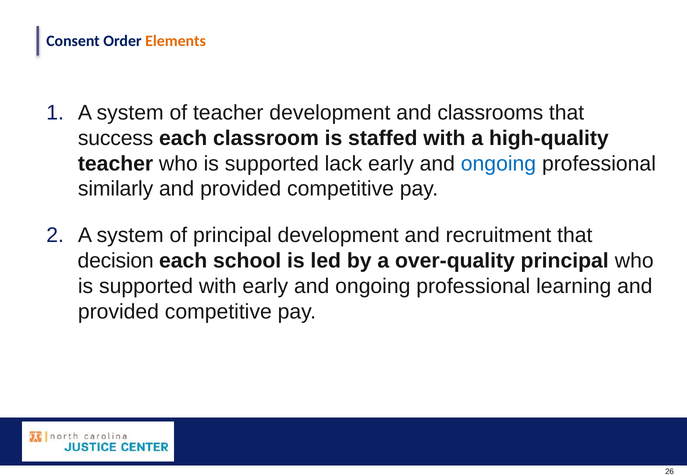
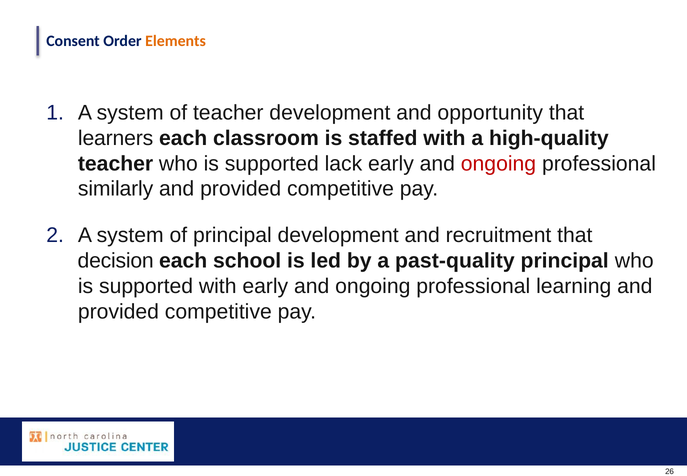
classrooms: classrooms -> opportunity (490, 113)
success: success -> learners (116, 138)
ongoing colour: blue -> red (498, 163)
over-quality: over-quality -> past-quality (455, 261)
